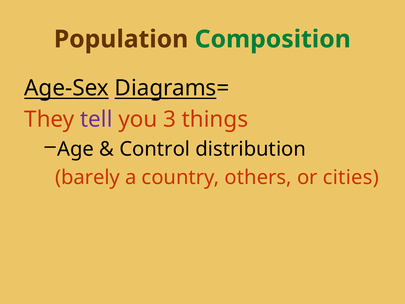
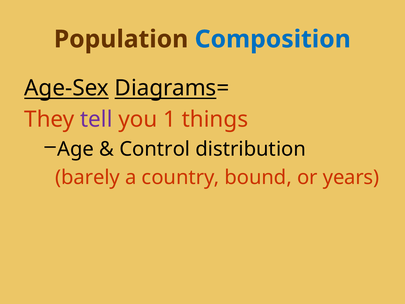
Composition colour: green -> blue (273, 39)
3: 3 -> 1 (170, 119)
others: others -> bound (258, 177)
cities: cities -> years (351, 177)
